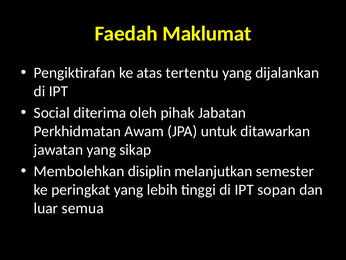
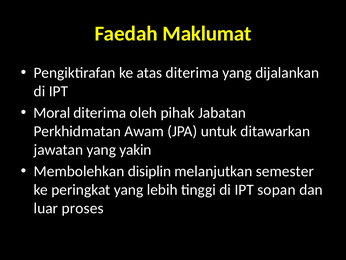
atas tertentu: tertentu -> diterima (192, 73)
Social: Social -> Moral (52, 113)
sikap: sikap -> yakin (135, 149)
semua: semua -> proses (83, 208)
